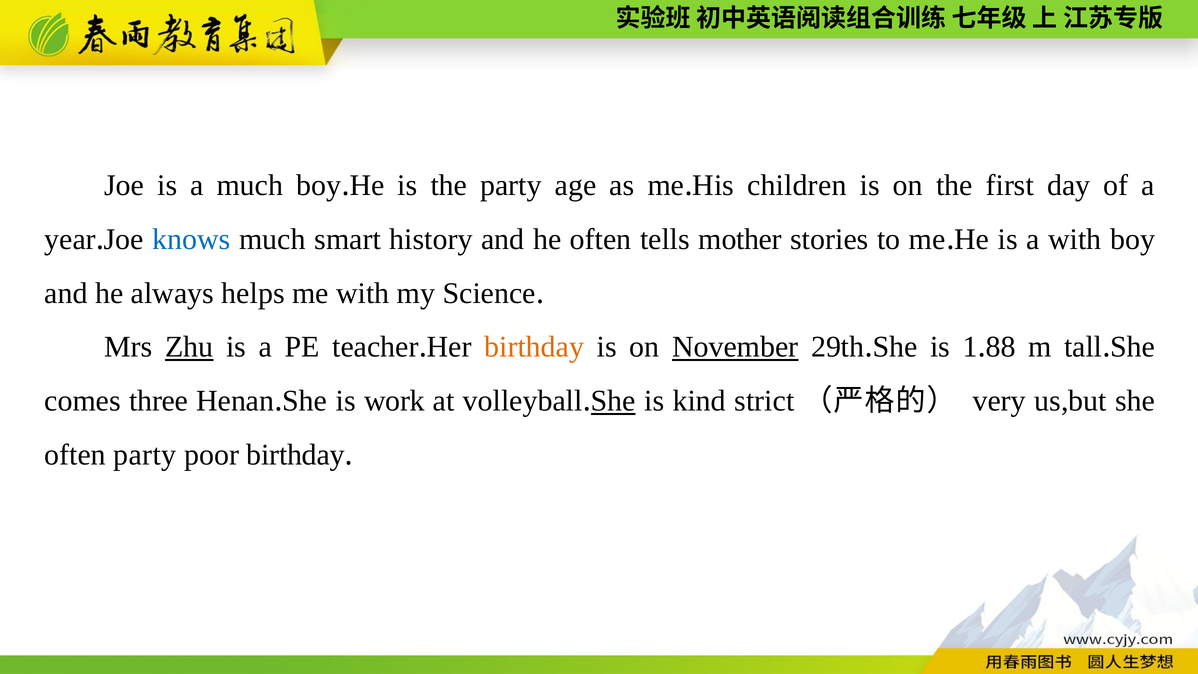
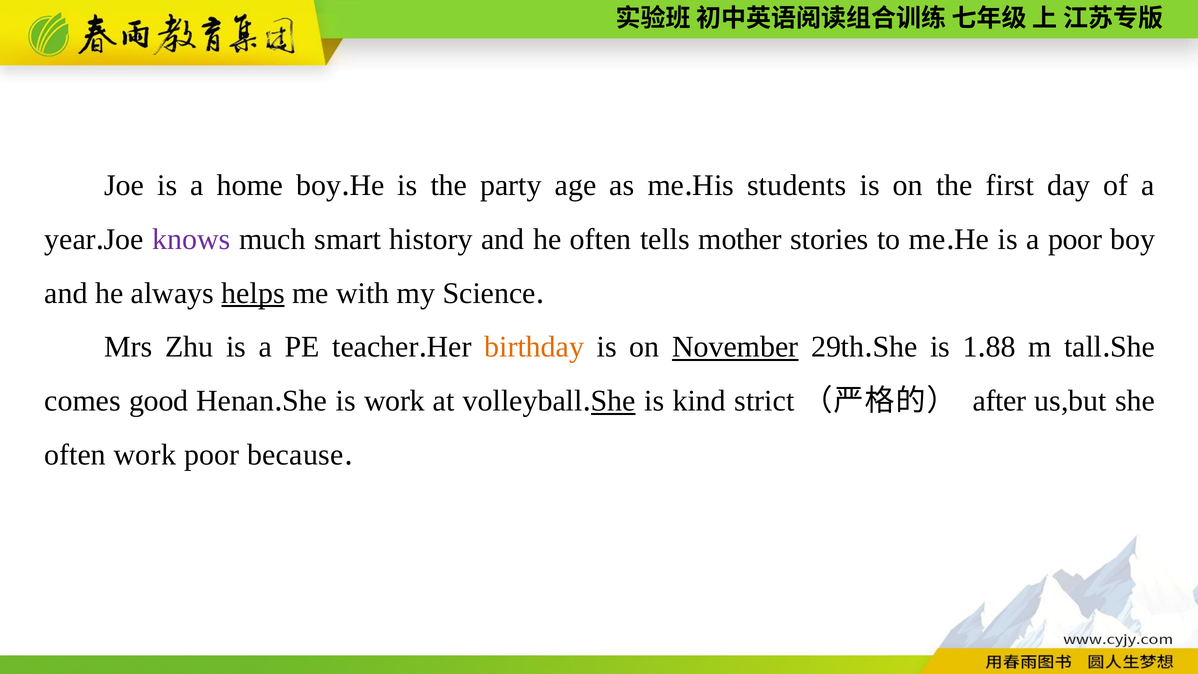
a much: much -> home (250, 185)
children: children -> students (797, 185)
knows colour: blue -> purple (191, 239)
a with: with -> poor (1075, 239)
helps underline: none -> present (253, 293)
Zhu underline: present -> none (189, 347)
three: three -> good (159, 401)
very: very -> after (999, 401)
often party: party -> work (145, 455)
poor birthday: birthday -> because (295, 455)
